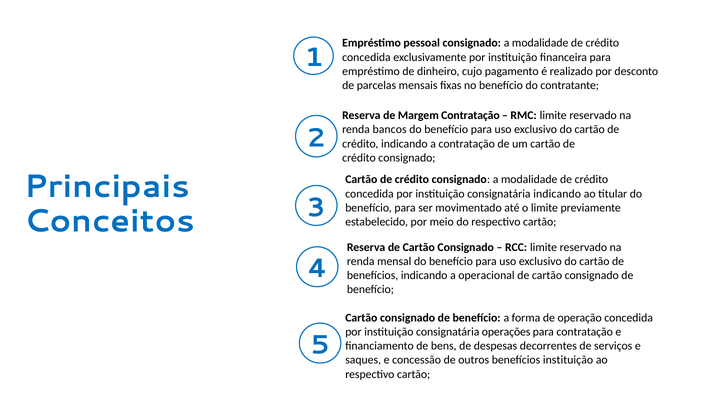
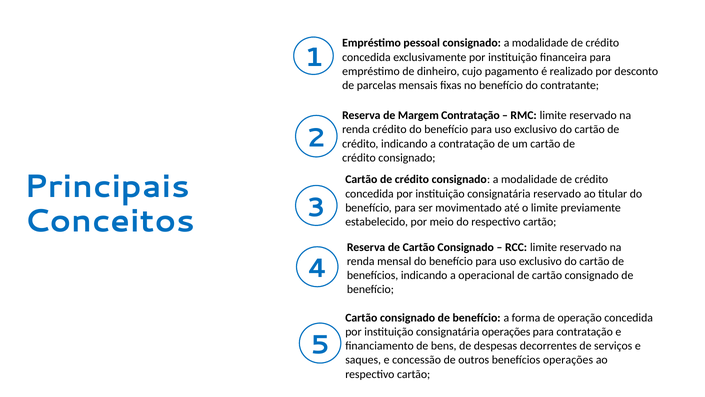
renda bancos: bancos -> crédito (390, 129)
consignatária indicando: indicando -> reservado (557, 193)
benefícios instituição: instituição -> operações (568, 360)
